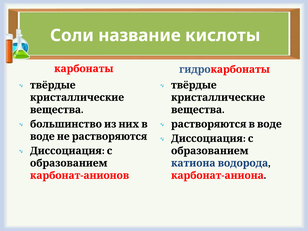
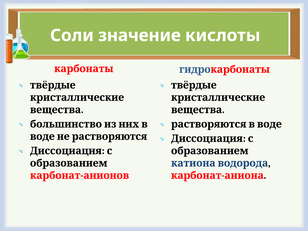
название: название -> значение (140, 35)
